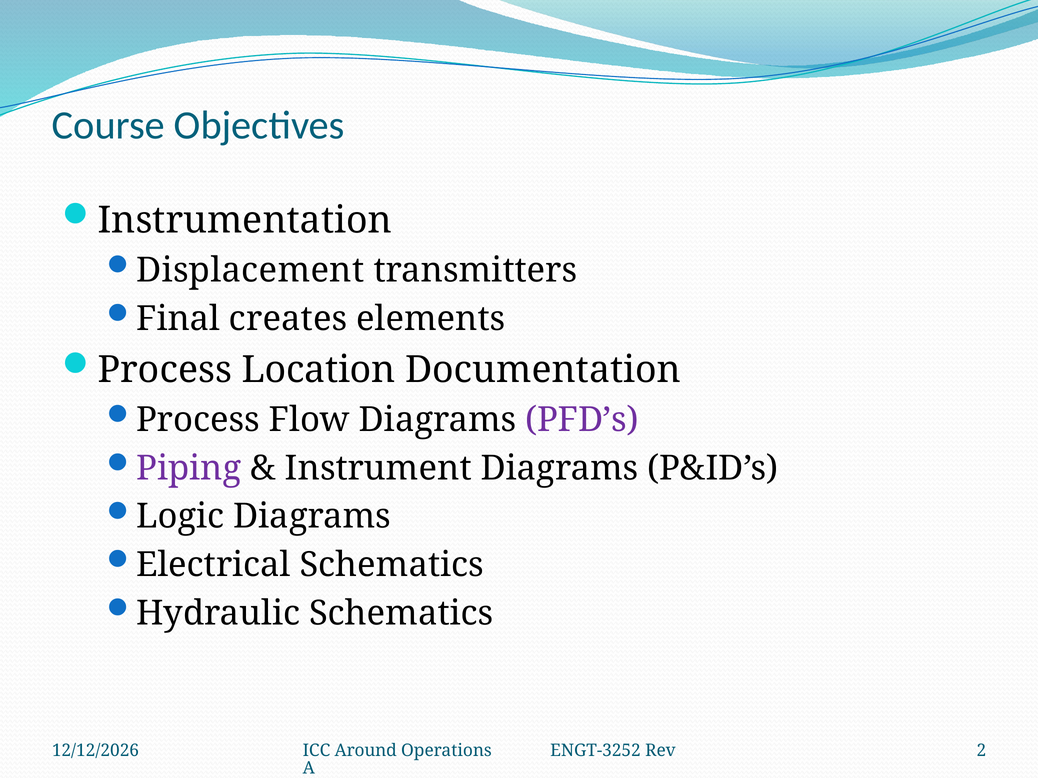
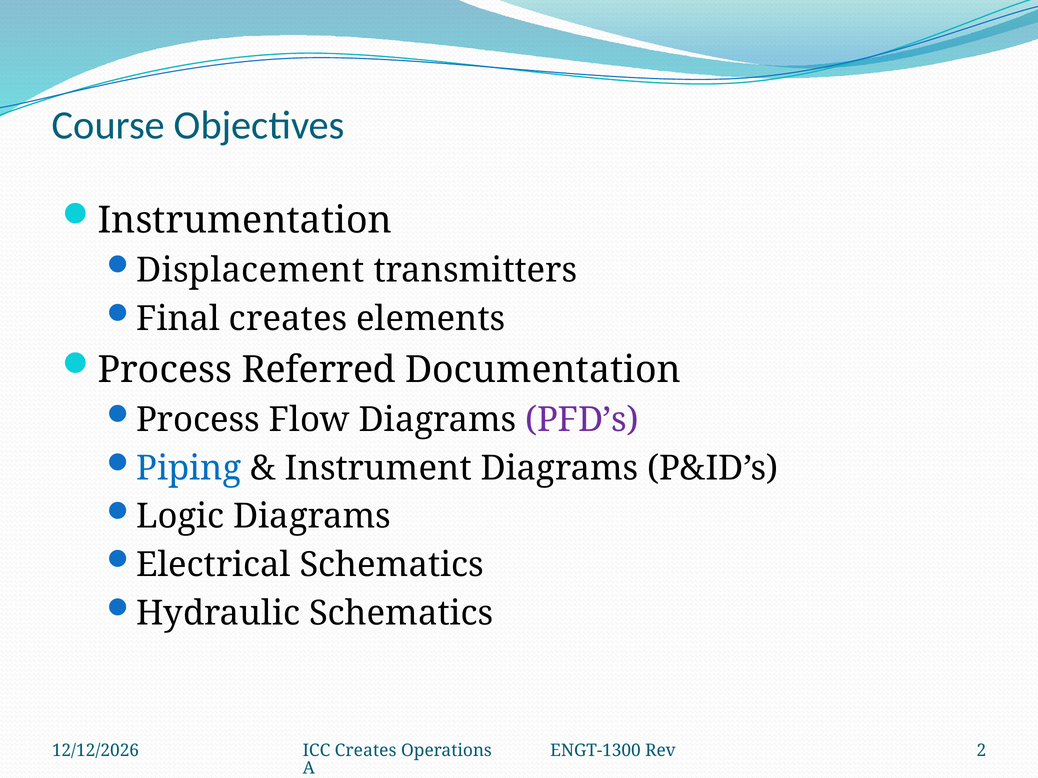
Location: Location -> Referred (319, 370)
Piping colour: purple -> blue (189, 468)
ICC Around: Around -> Creates (366, 751)
ENGT-3252: ENGT-3252 -> ENGT-1300 (595, 751)
